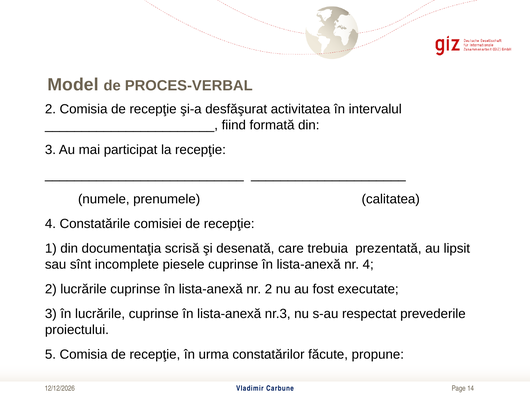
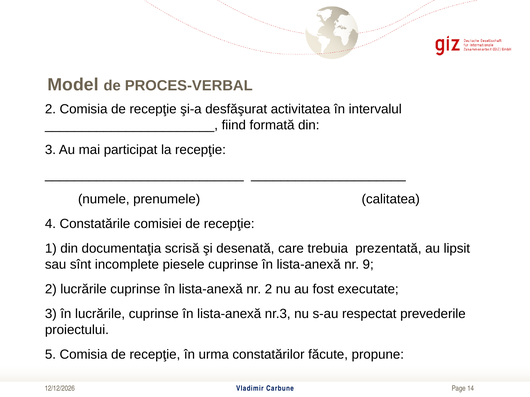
nr 4: 4 -> 9 (368, 265)
